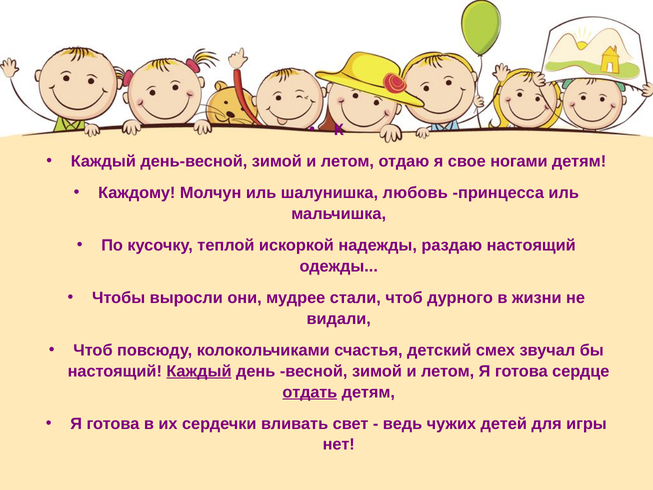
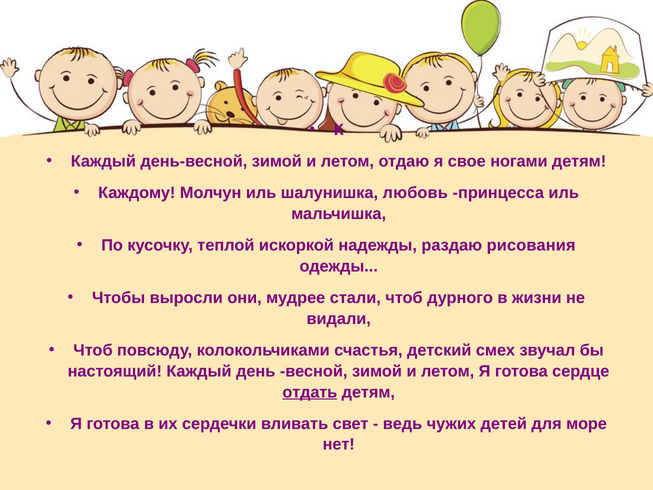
раздаю настоящий: настоящий -> рисования (531, 245)
Каждый underline: present -> none (199, 371)
игры: игры -> море (587, 423)
